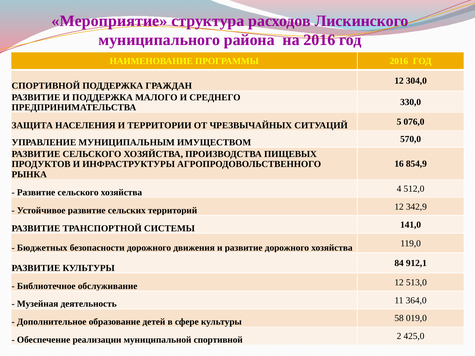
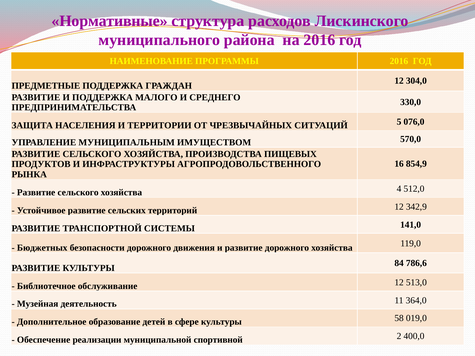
Мероприятие: Мероприятие -> Нормативные (110, 21)
СПОРТИВНОЙ: СПОРТИВНОЙ -> ПРЕДМЕТНЫЕ (46, 86)
912,1: 912,1 -> 786,6 (416, 263)
425,0: 425,0 -> 400,0 (414, 336)
